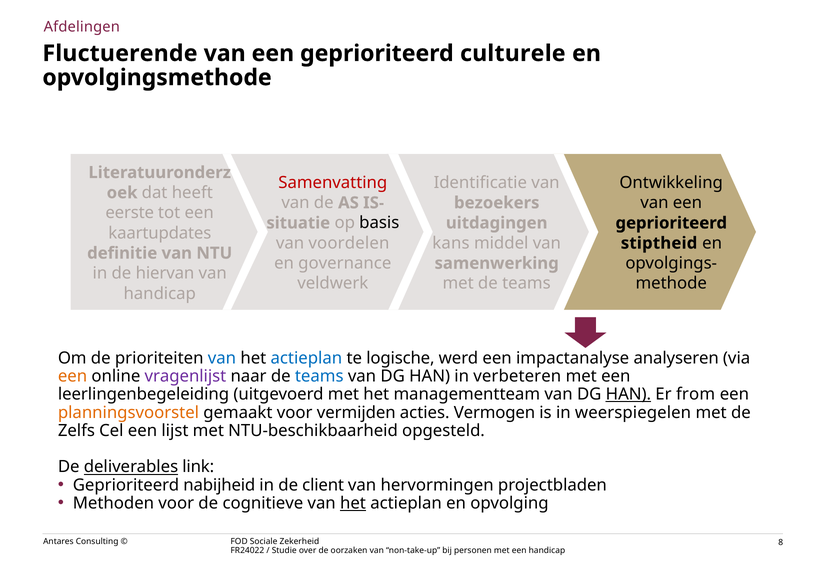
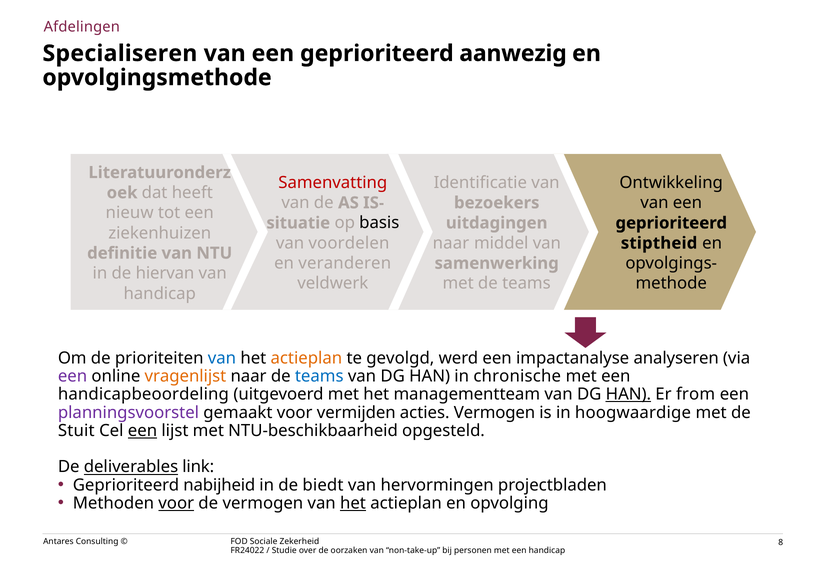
Fluctuerende: Fluctuerende -> Specialiseren (120, 53)
culturele: culturele -> aanwezig (513, 53)
eerste: eerste -> nieuw (130, 213)
kaartupdates: kaartupdates -> ziekenhuizen (160, 233)
kans: kans -> naar (451, 243)
governance: governance -> veranderen (345, 263)
actieplan colour: blue -> orange (306, 358)
logische: logische -> gevolgd (400, 358)
een colour: orange -> purple (73, 376)
vragenlijst colour: purple -> orange (185, 376)
verbeteren: verbeteren -> chronische (517, 376)
leerlingenbegeleiding: leerlingenbegeleiding -> handicapbeoordeling (143, 394)
planningsvoorstel colour: orange -> purple (128, 413)
weerspiegelen: weerspiegelen -> hoogwaardige (633, 413)
Zelfs: Zelfs -> Stuit (76, 431)
een underline: none -> present (142, 431)
client: client -> biedt (323, 485)
voor underline: none -> present (176, 503)
de cognitieve: cognitieve -> vermogen (263, 503)
